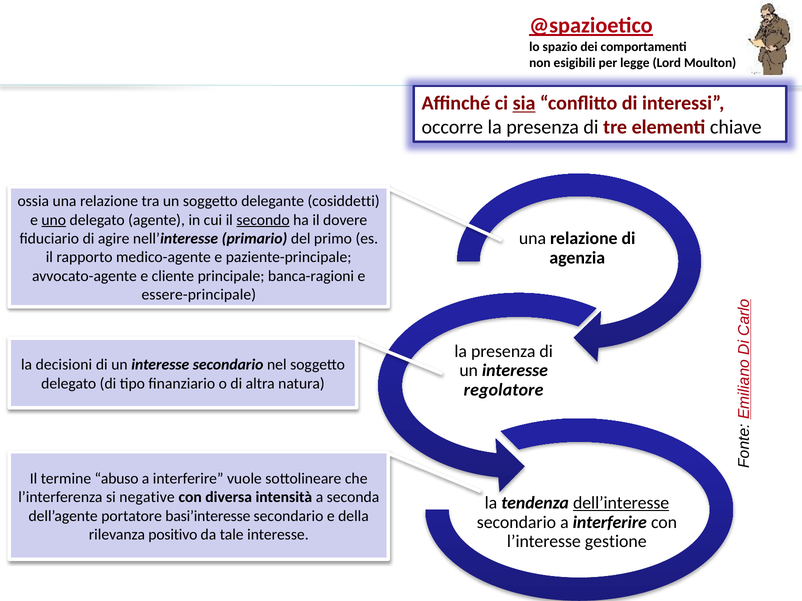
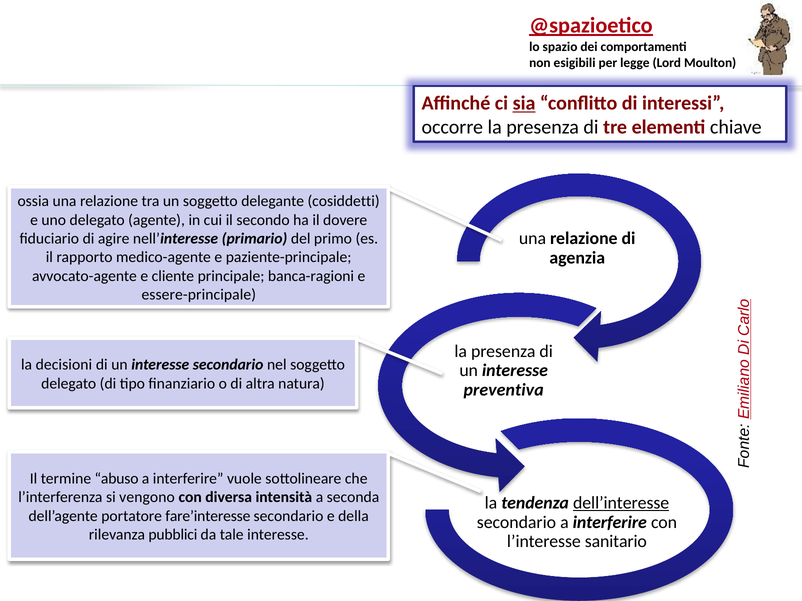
uno underline: present -> none (54, 220)
secondo underline: present -> none (263, 220)
regolatore: regolatore -> preventiva (504, 390)
negative: negative -> vengono (147, 498)
basi’interesse: basi’interesse -> fare’interesse (208, 516)
positivo: positivo -> pubblici (173, 535)
gestione: gestione -> sanitario (616, 542)
